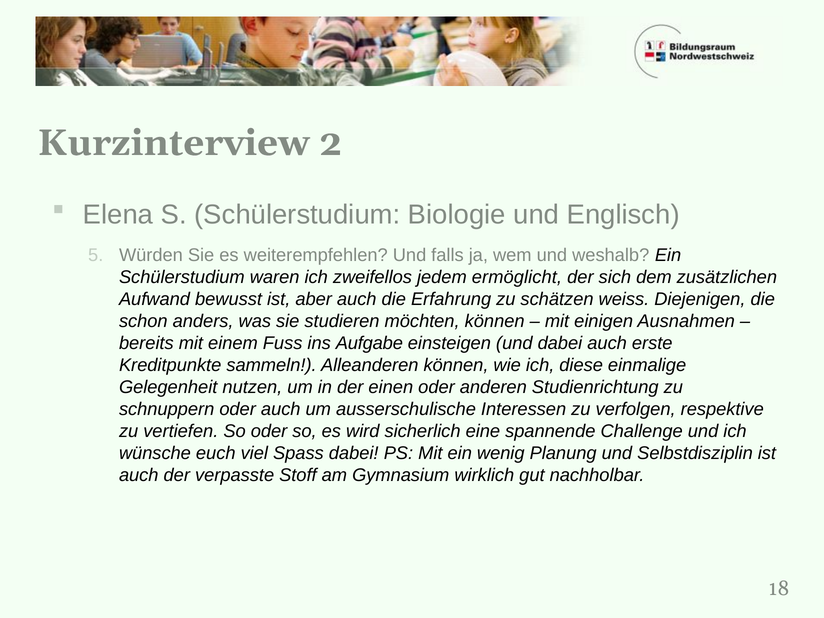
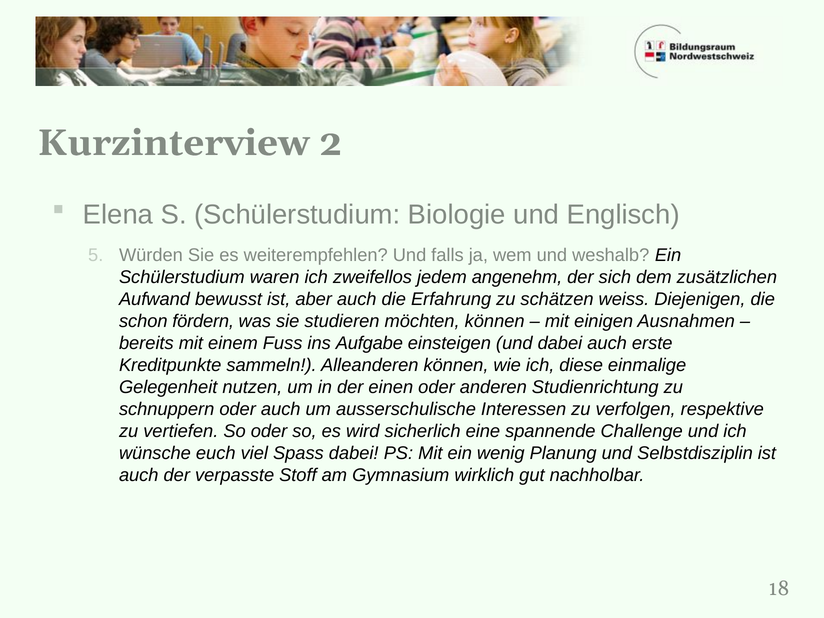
ermöglicht: ermöglicht -> angenehm (517, 277)
anders: anders -> fördern (203, 321)
